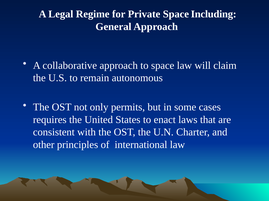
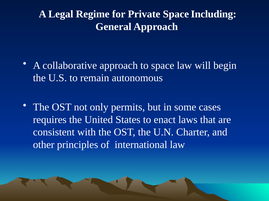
claim: claim -> begin (225, 66)
